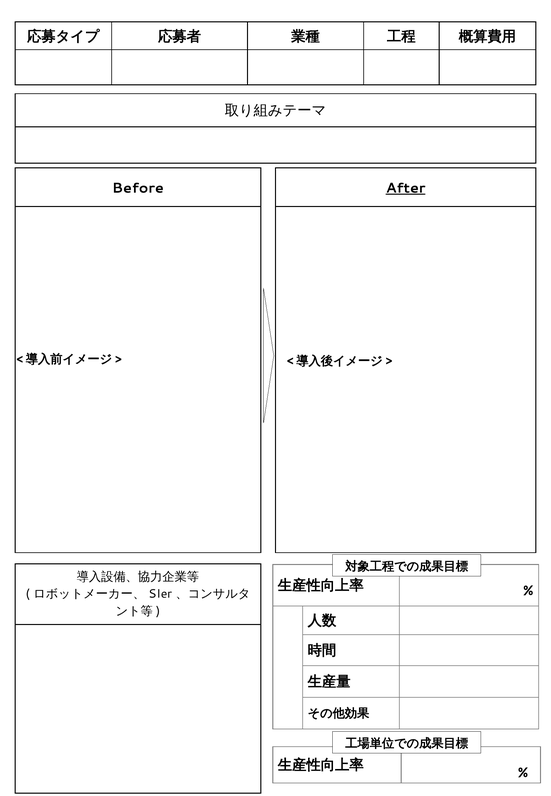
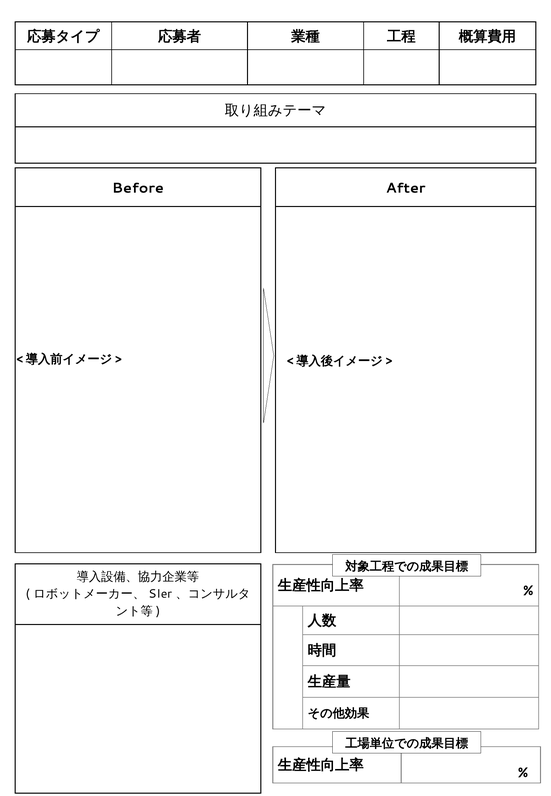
After underline: present -> none (406, 188)
